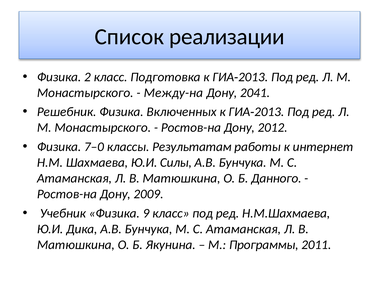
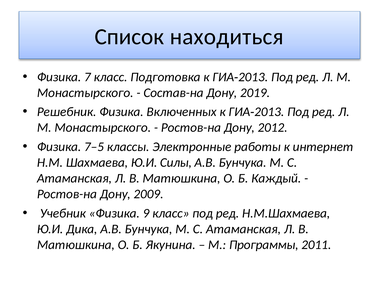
реализации: реализации -> находиться (227, 37)
2: 2 -> 7 (87, 77)
Между-на: Между-на -> Состав-на (173, 93)
2041: 2041 -> 2019 (255, 93)
7–0: 7–0 -> 7–5 (94, 147)
Результатам: Результатам -> Электронные (192, 147)
Данного: Данного -> Каждый (276, 179)
